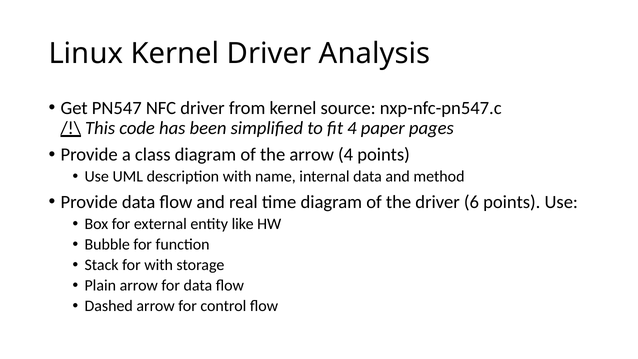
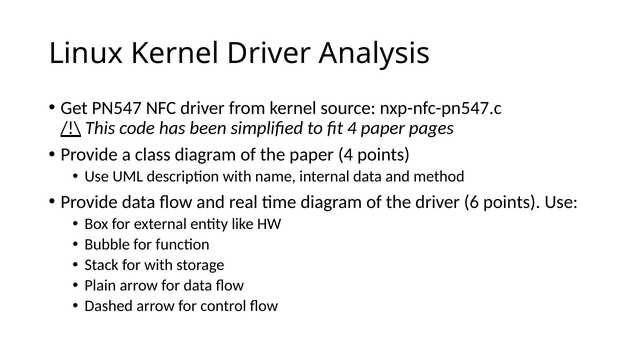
the arrow: arrow -> paper (312, 155)
